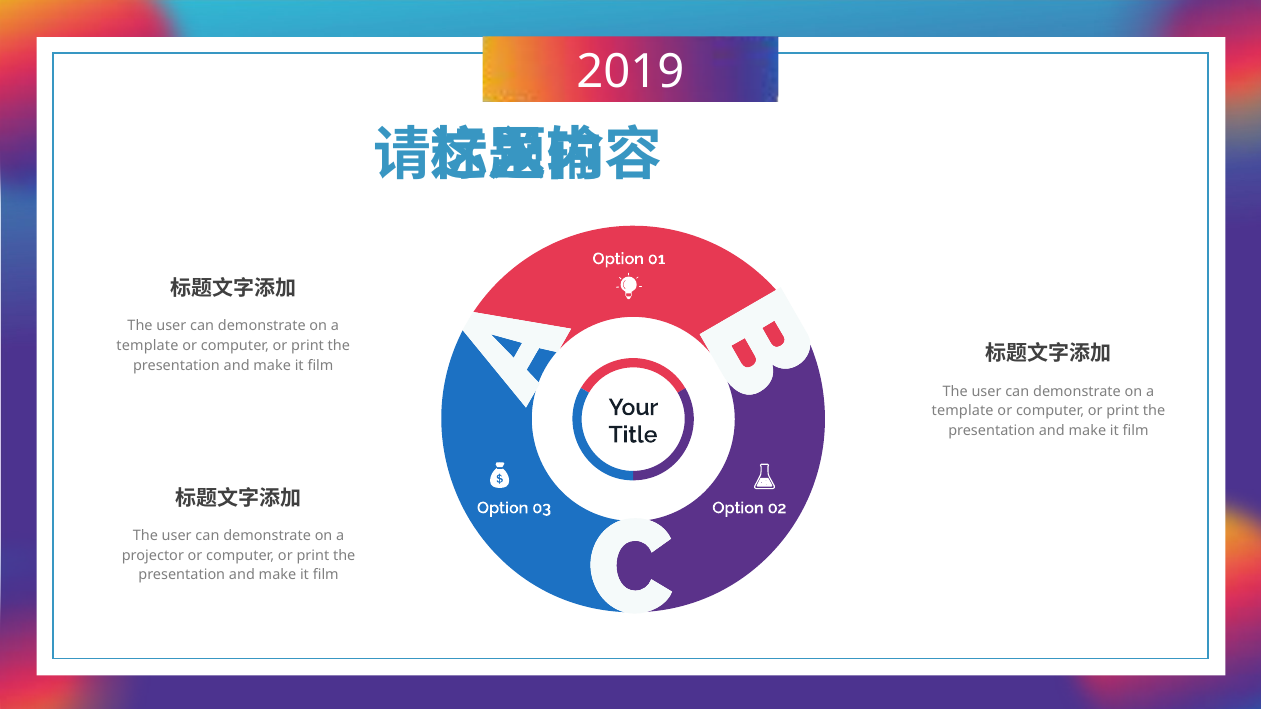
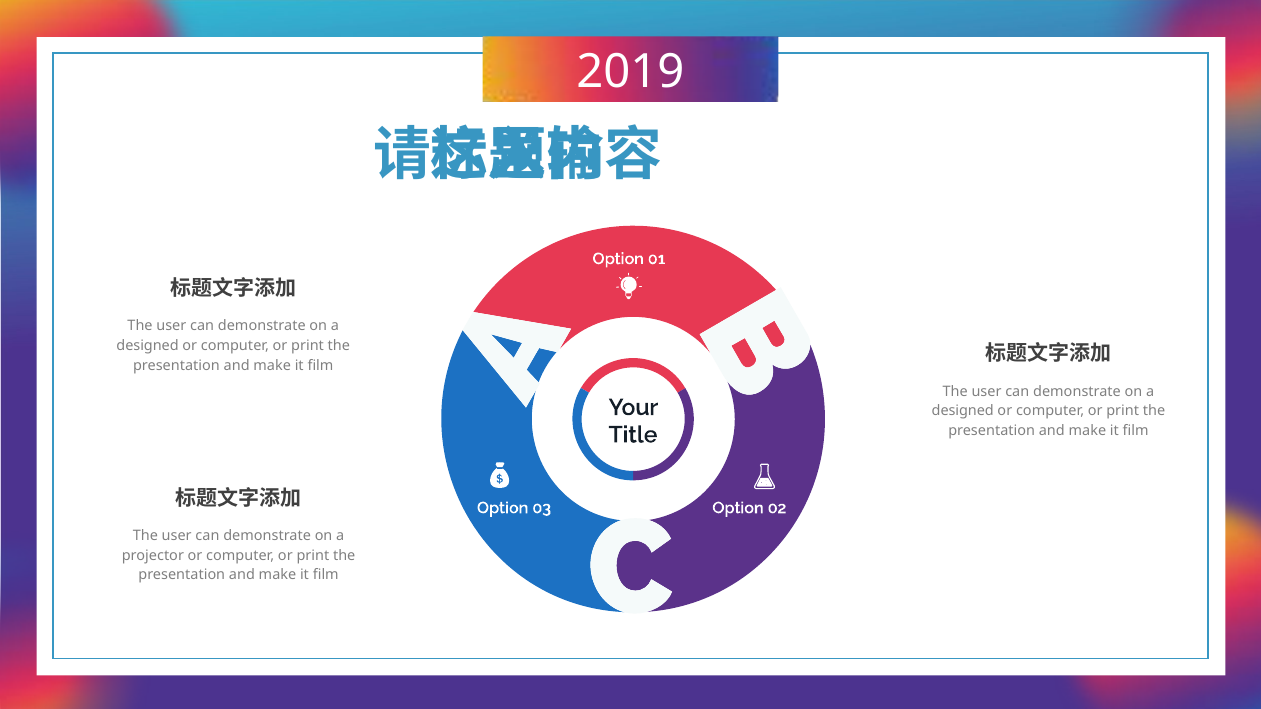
template: template -> designed (148, 346)
template: template -> designed (963, 411)
